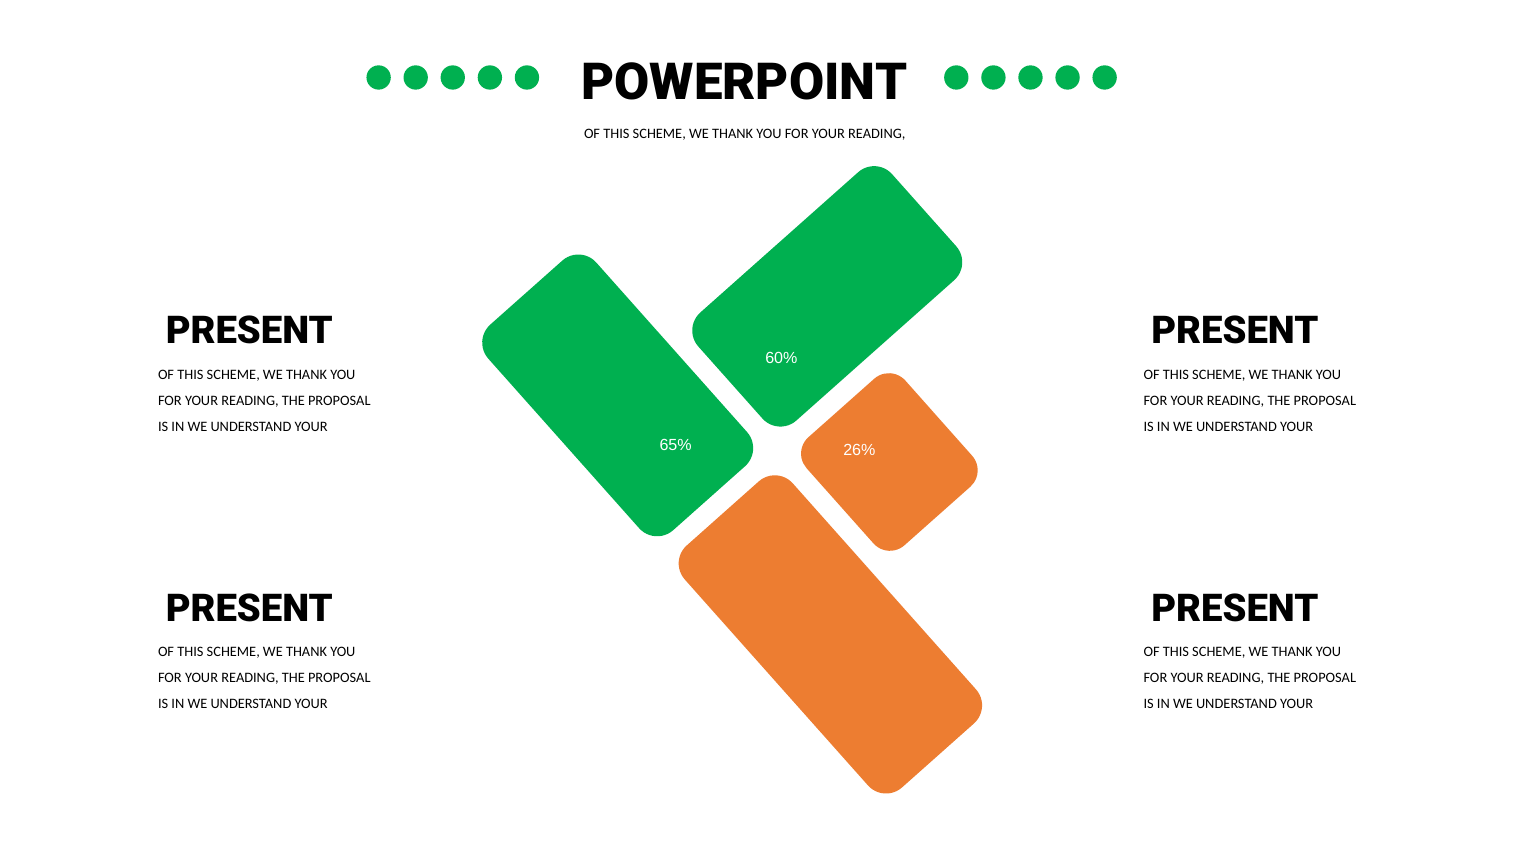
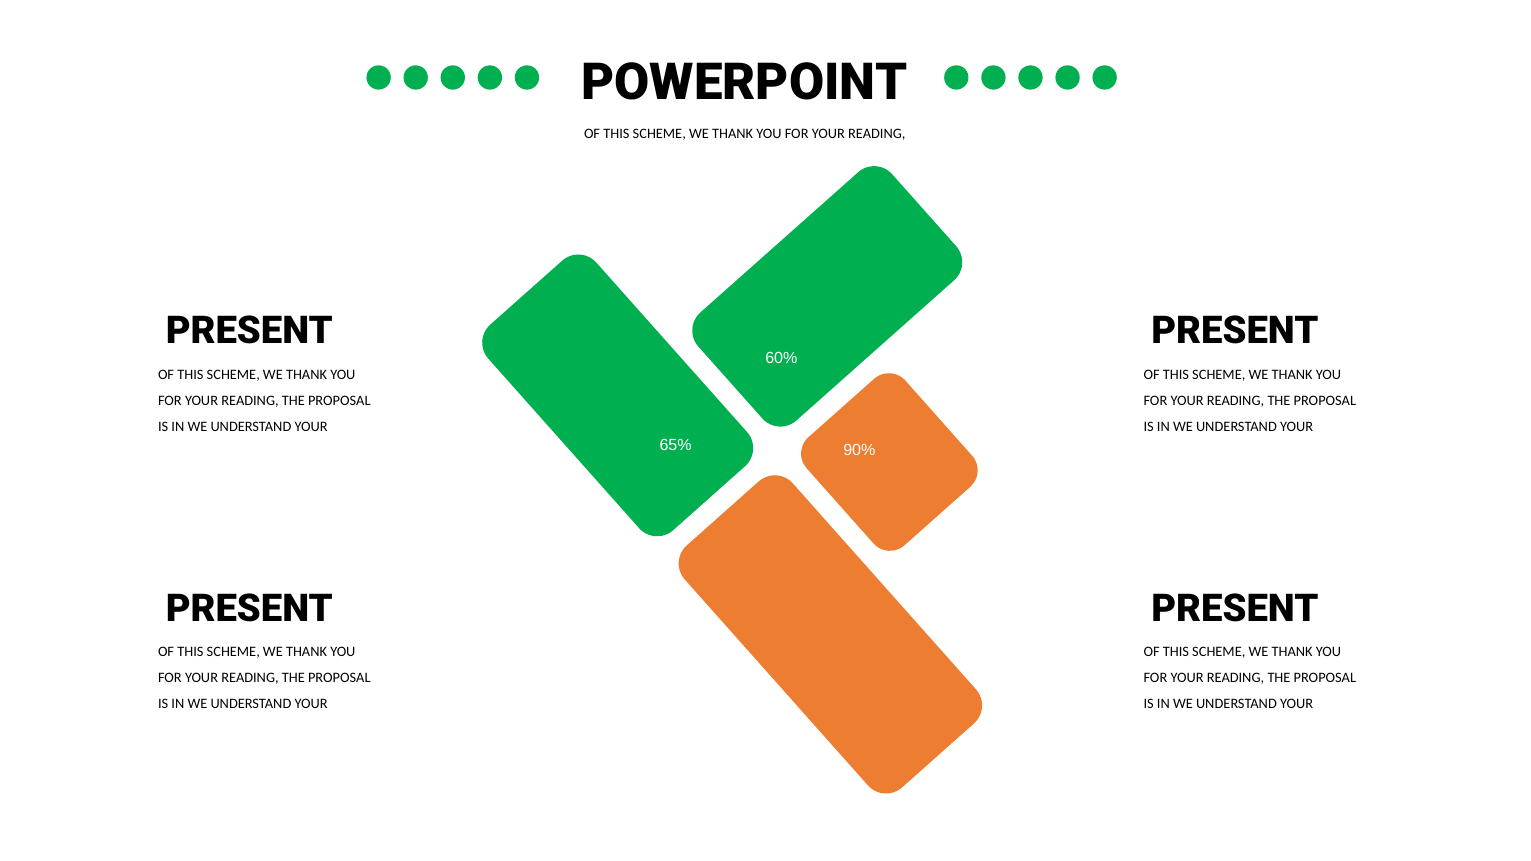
26%: 26% -> 90% (859, 451)
